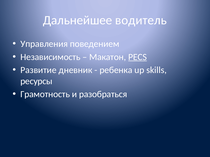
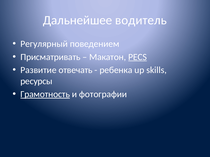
Управления: Управления -> Регулярный (44, 44)
Независимость: Независимость -> Присматривать (50, 57)
дневник: дневник -> отвечать (76, 70)
Грамотность underline: none -> present (45, 94)
разобраться: разобраться -> фотографии (103, 94)
